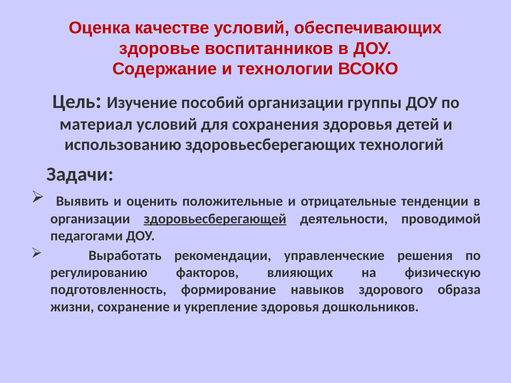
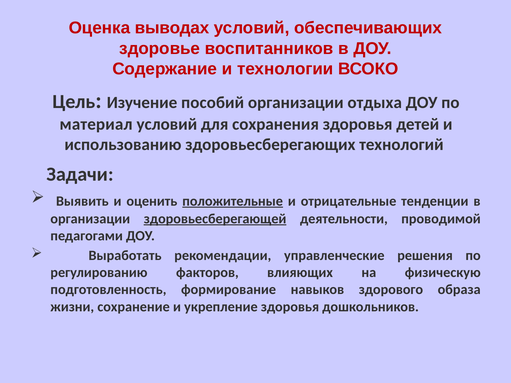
качестве: качестве -> выводах (172, 28)
группы: группы -> отдыха (375, 103)
положительные underline: none -> present (233, 201)
